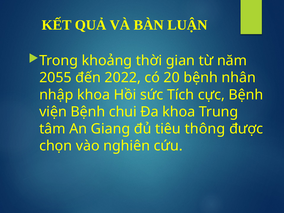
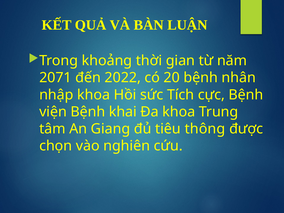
2055: 2055 -> 2071 (55, 78)
chui: chui -> khai (123, 112)
